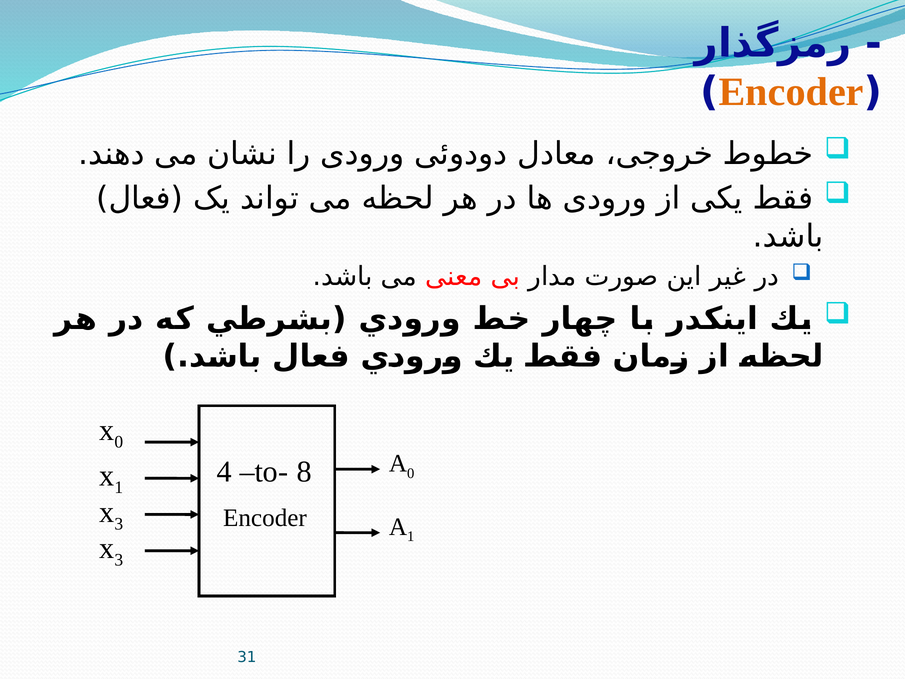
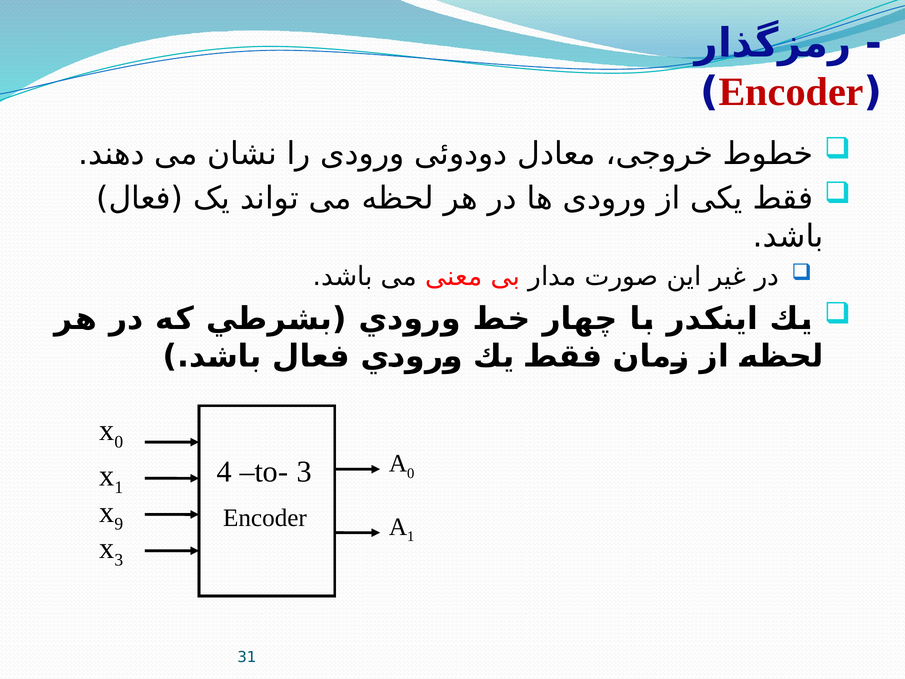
Encoder colour: orange -> red (791, 92)
to- 8: 8 -> 3 (304, 471)
3: 3 -> 9 (119, 524)
